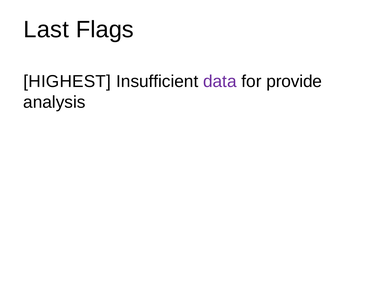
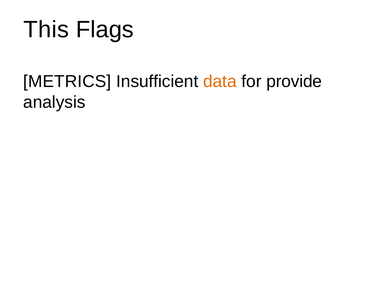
Last: Last -> This (46, 29)
HIGHEST: HIGHEST -> METRICS (67, 81)
data colour: purple -> orange (220, 81)
